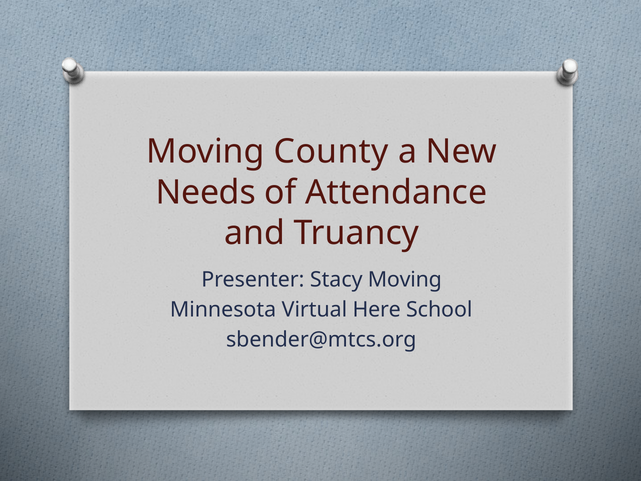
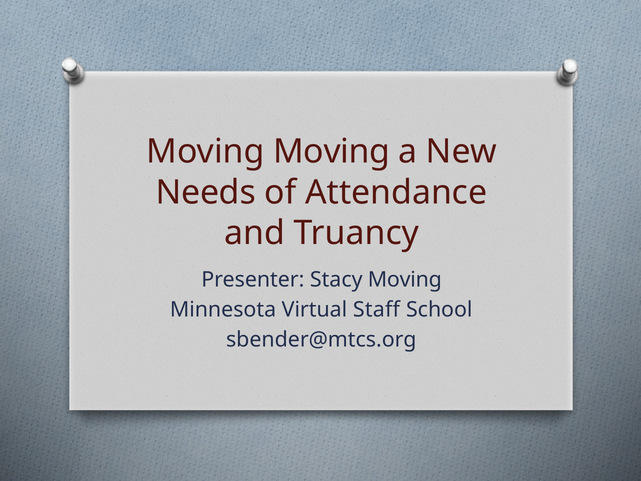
Moving County: County -> Moving (332, 152)
Here: Here -> Staff (376, 309)
